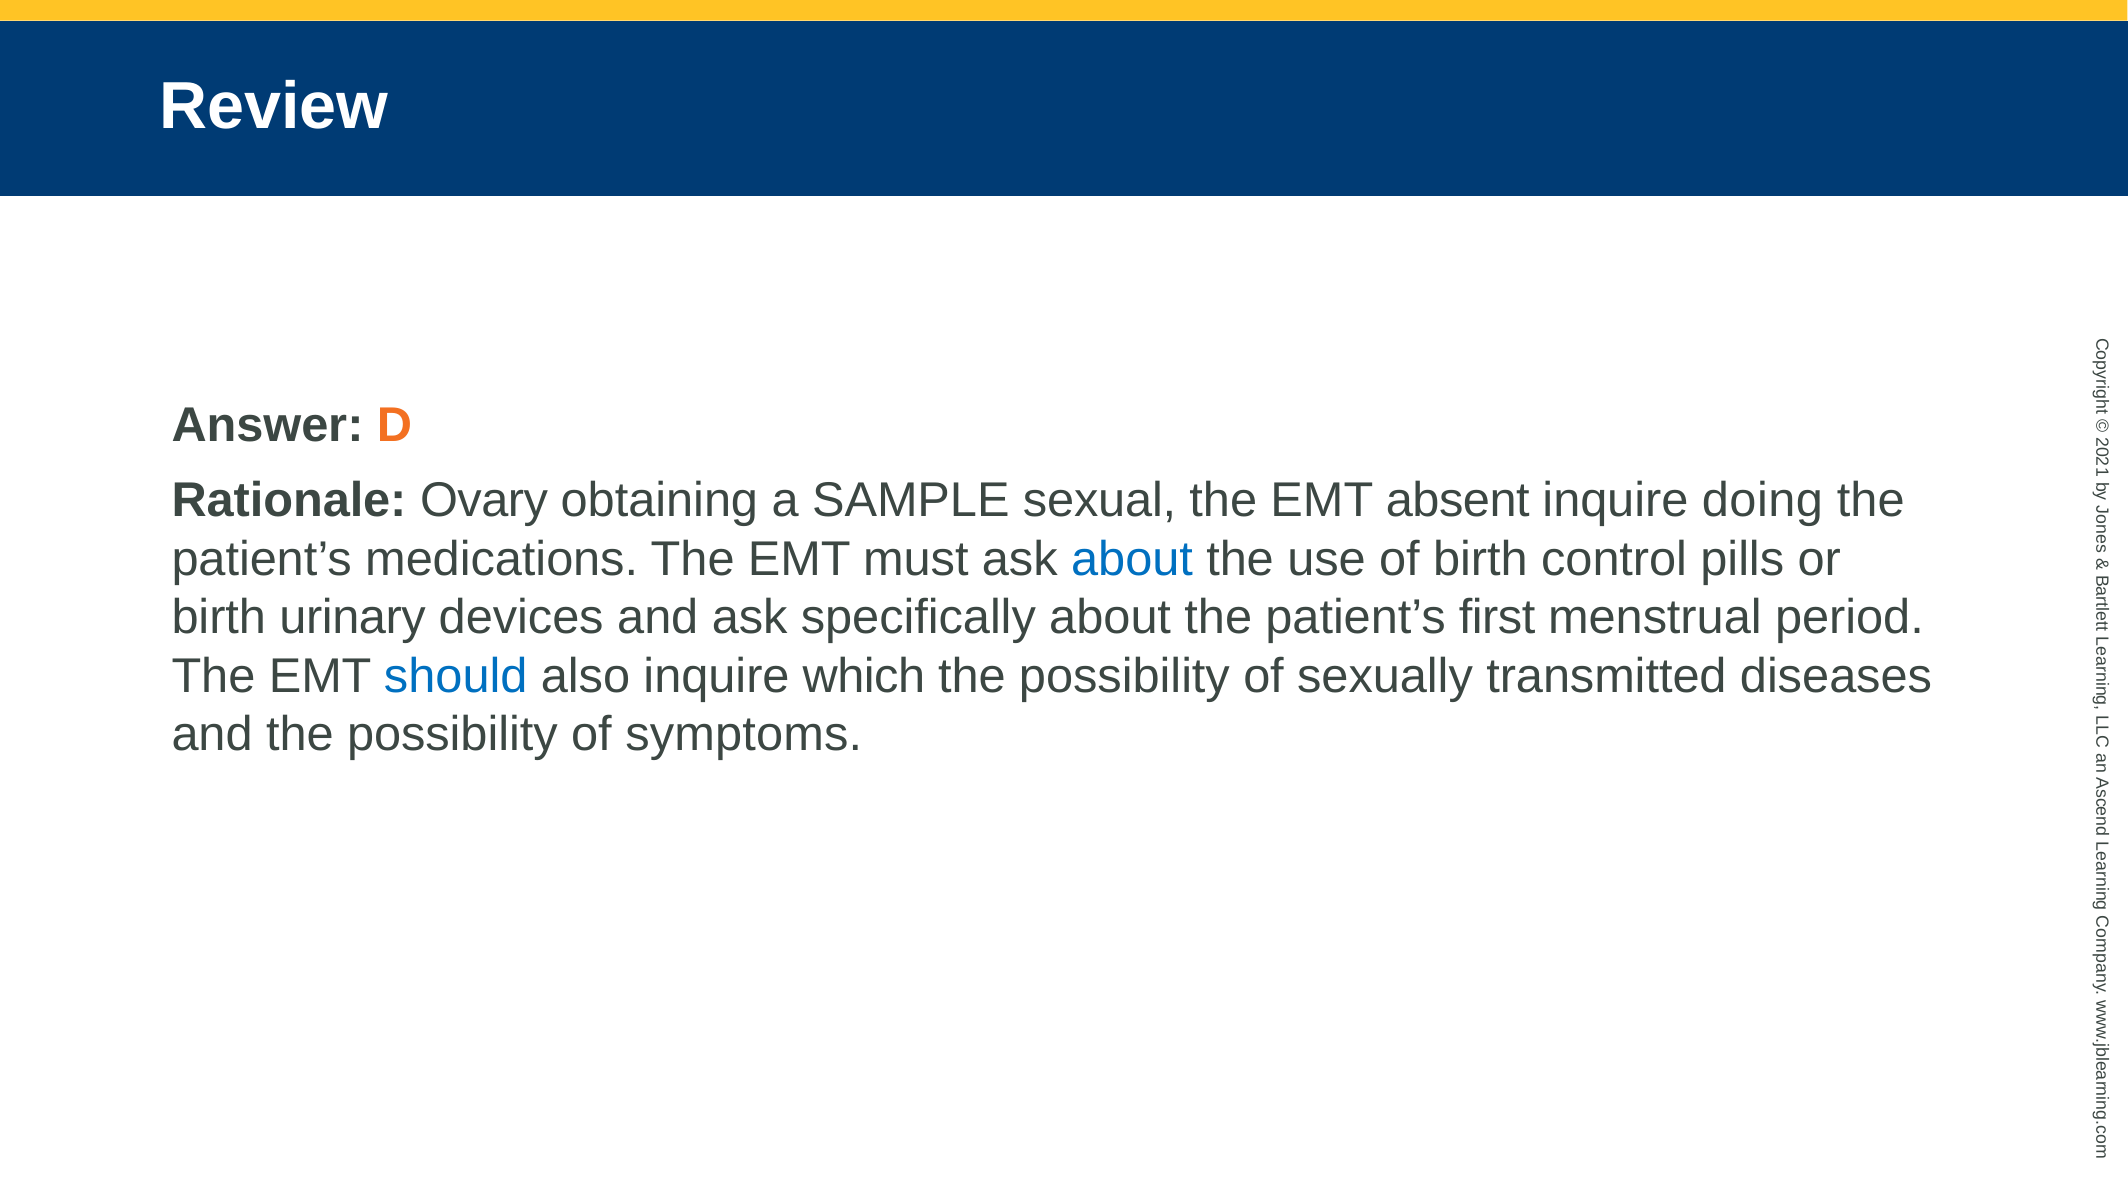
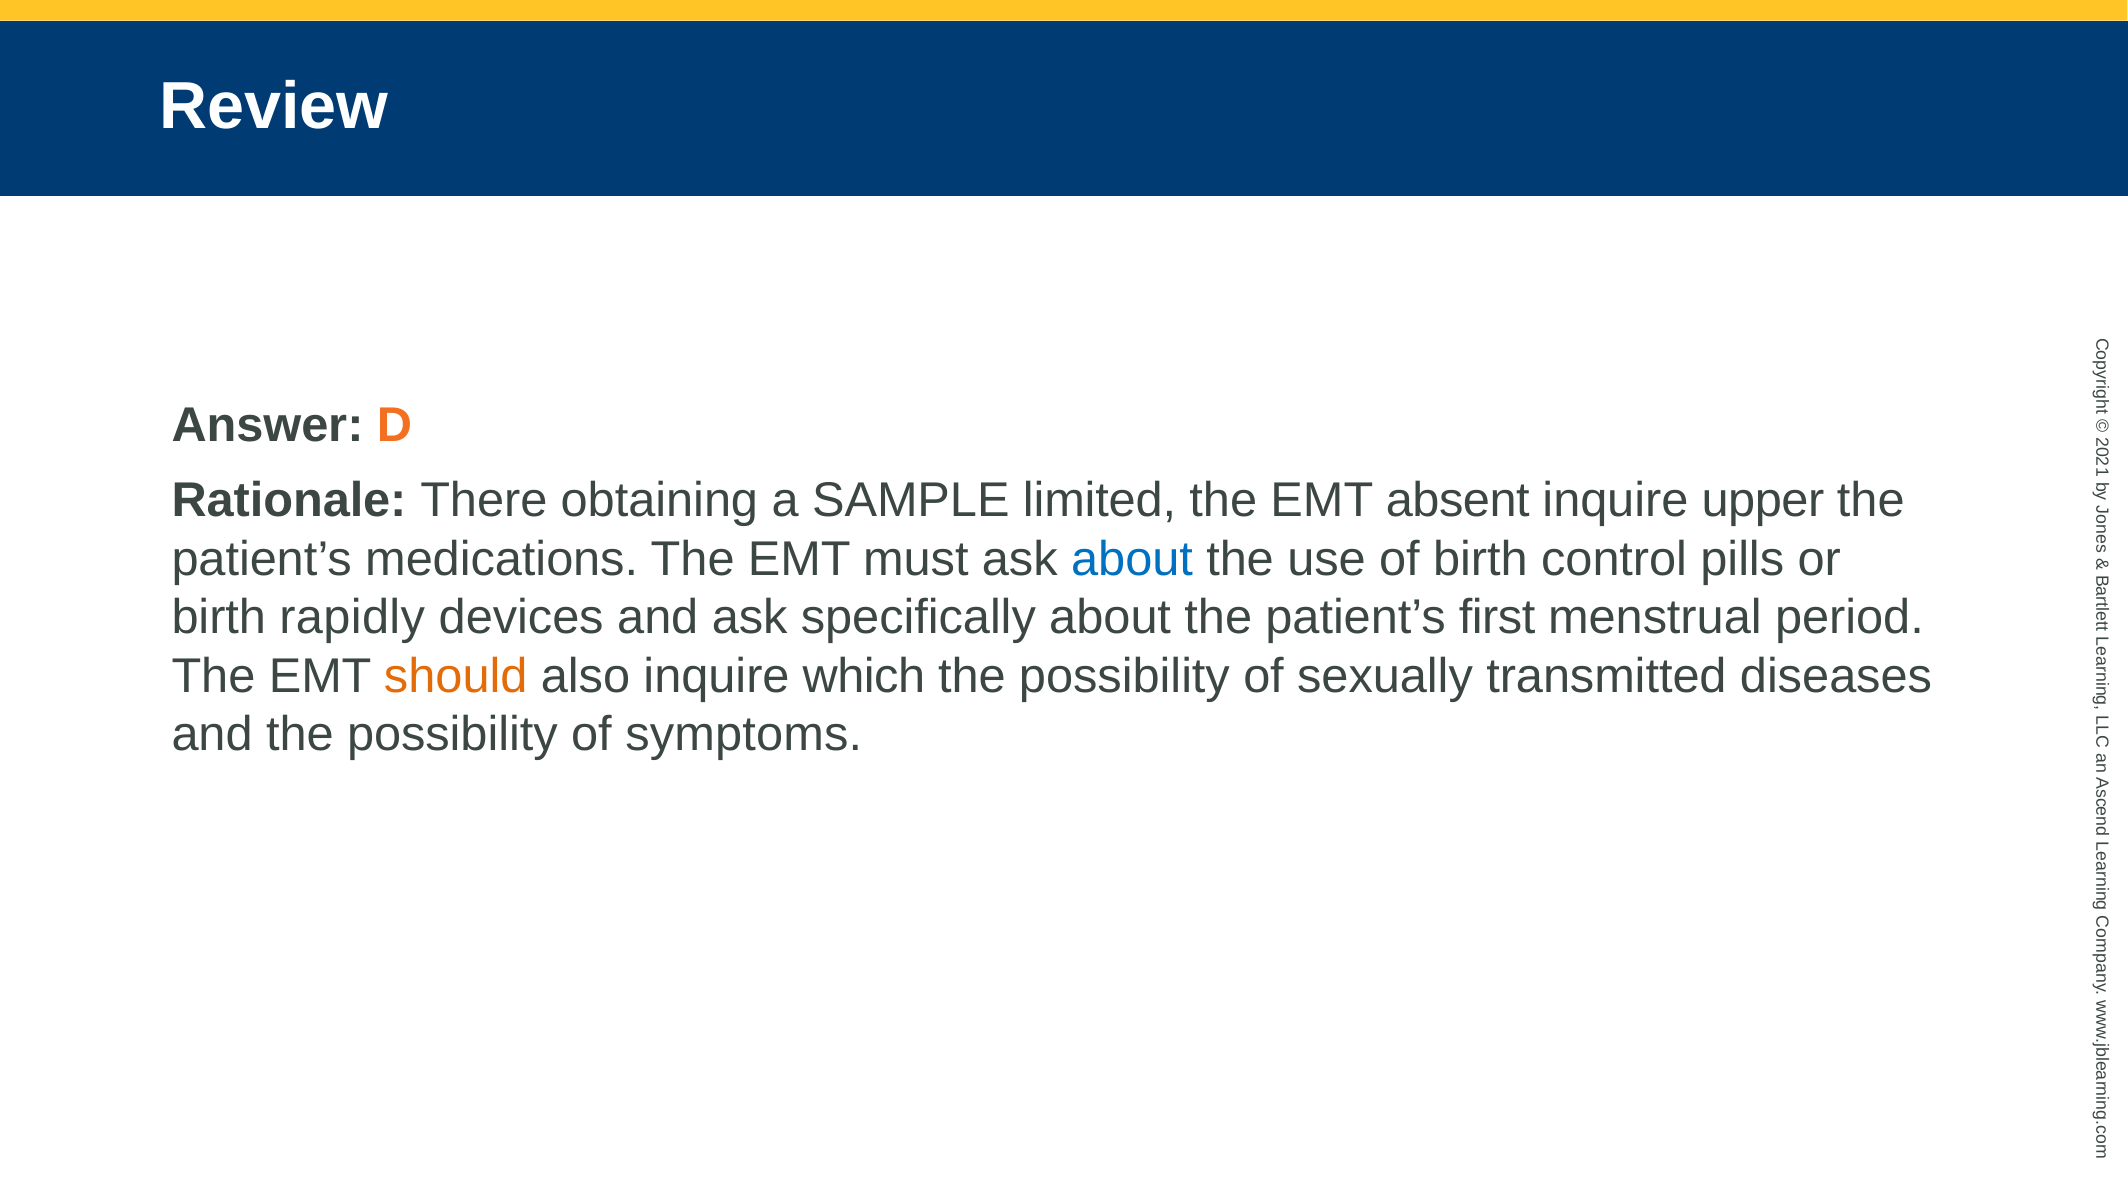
Ovary: Ovary -> There (484, 501)
sexual: sexual -> limited (1100, 501)
doing: doing -> upper (1763, 501)
urinary: urinary -> rapidly (352, 618)
should colour: blue -> orange (456, 676)
